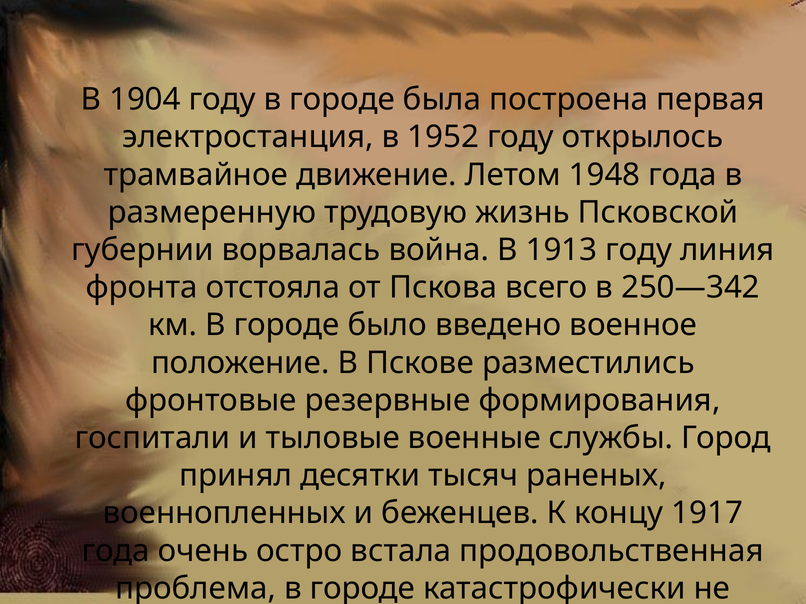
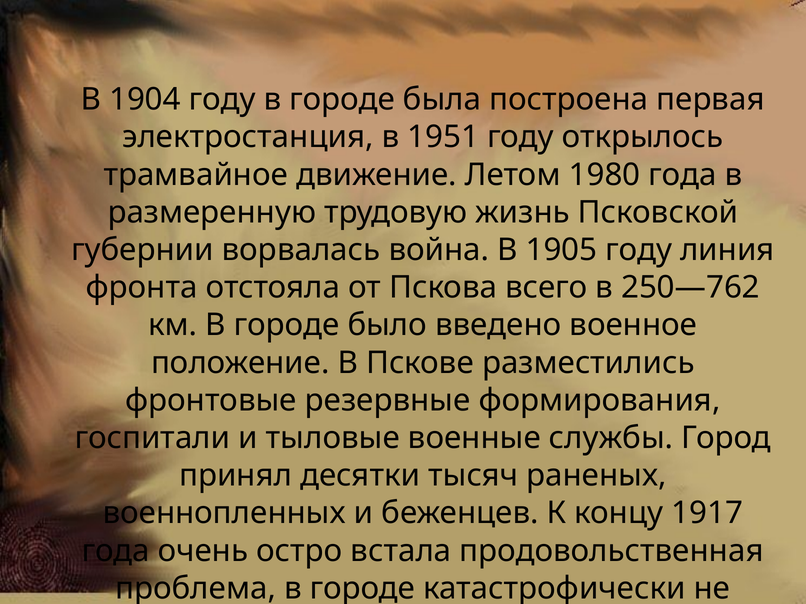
1952: 1952 -> 1951 (443, 137)
1948: 1948 -> 1980 (605, 175)
1913: 1913 -> 1905 (562, 250)
250—342: 250—342 -> 250—762 (690, 288)
